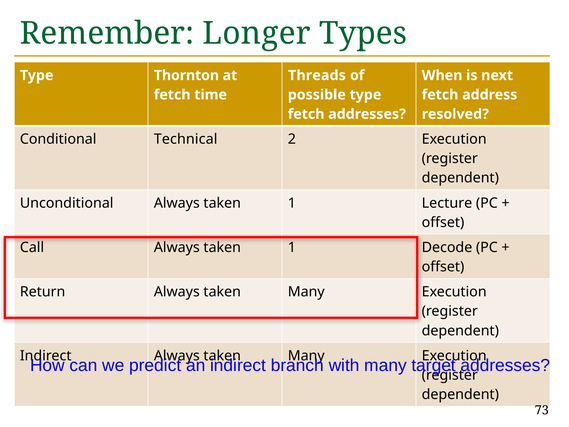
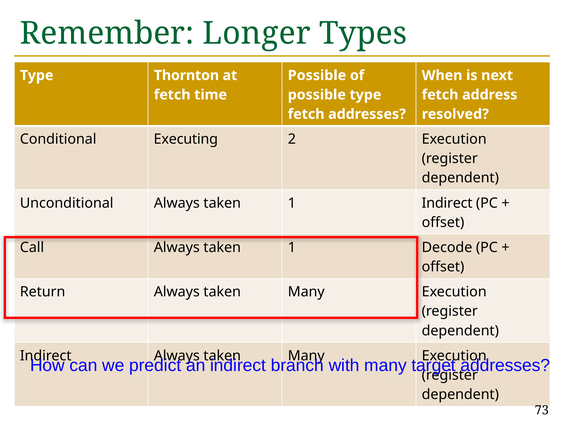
Threads: Threads -> Possible (317, 75)
Technical: Technical -> Executing (186, 139)
1 Lecture: Lecture -> Indirect (447, 203)
